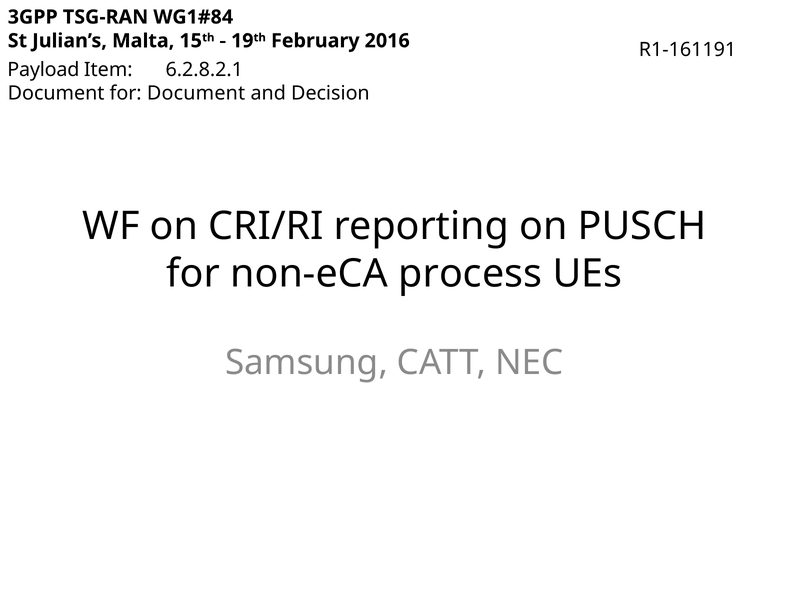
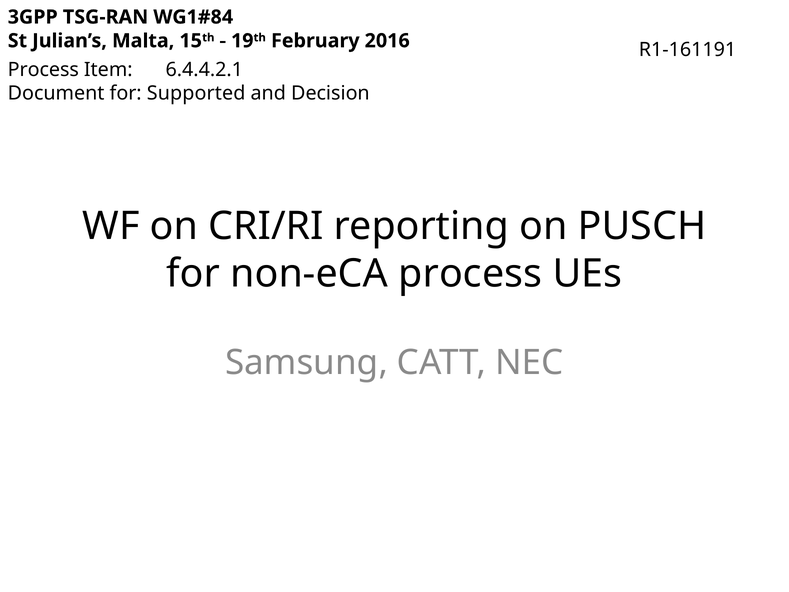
Payload: Payload -> Process (43, 70)
6.2.8.2.1: 6.2.8.2.1 -> 6.4.4.2.1 (204, 70)
for Document: Document -> Supported (196, 93)
